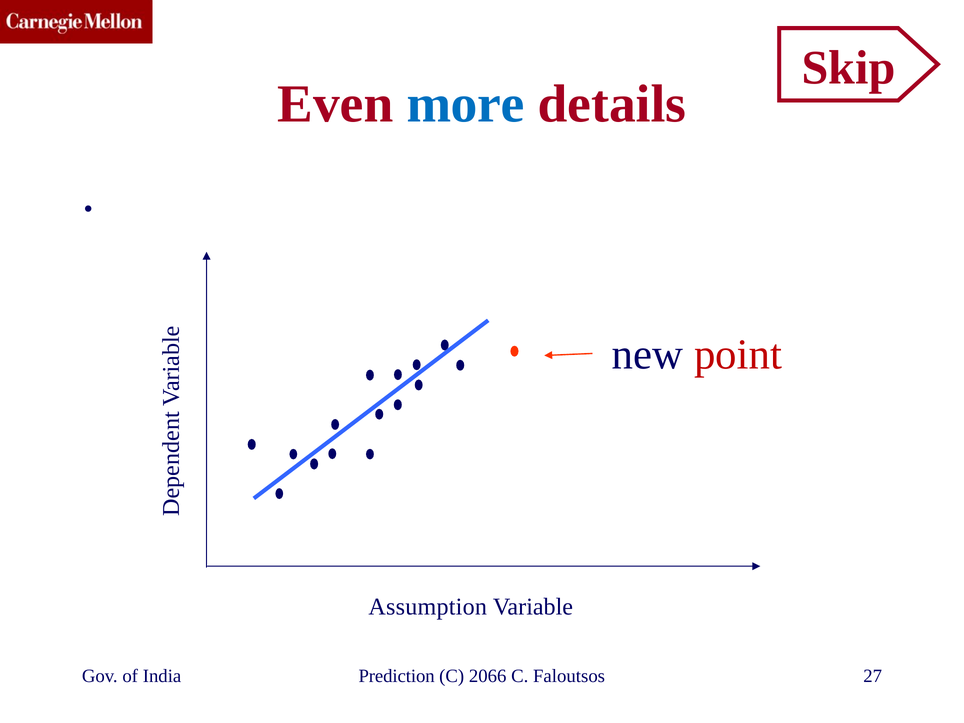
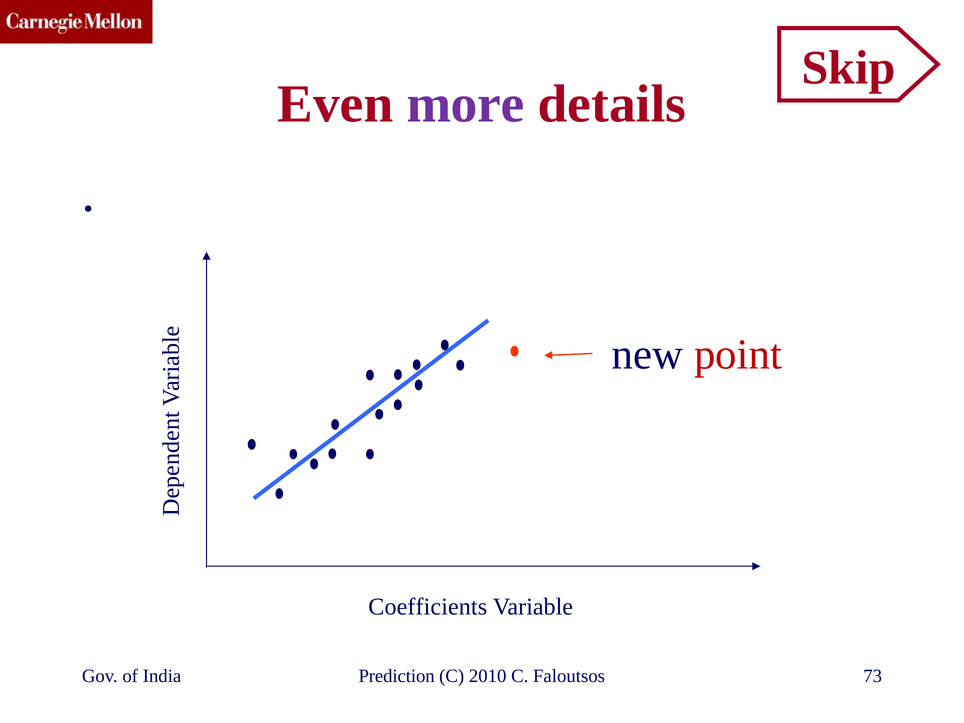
more colour: blue -> purple (466, 104)
Assumption: Assumption -> Coefficients (428, 607)
2066: 2066 -> 2010 (488, 676)
27: 27 -> 73 (873, 676)
